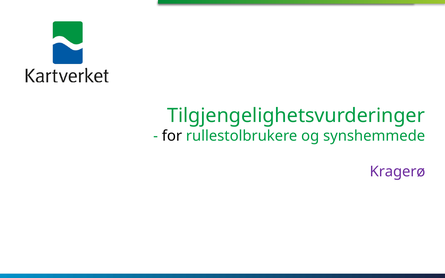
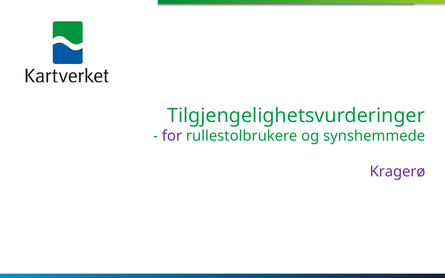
for colour: black -> purple (172, 136)
